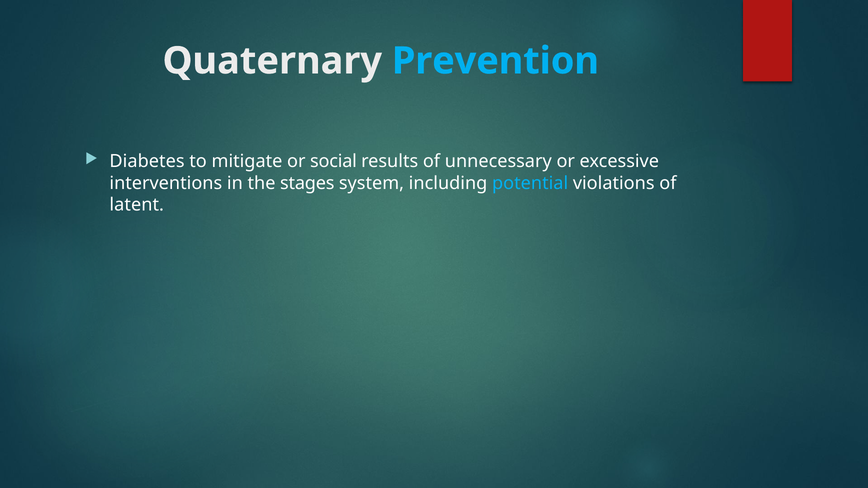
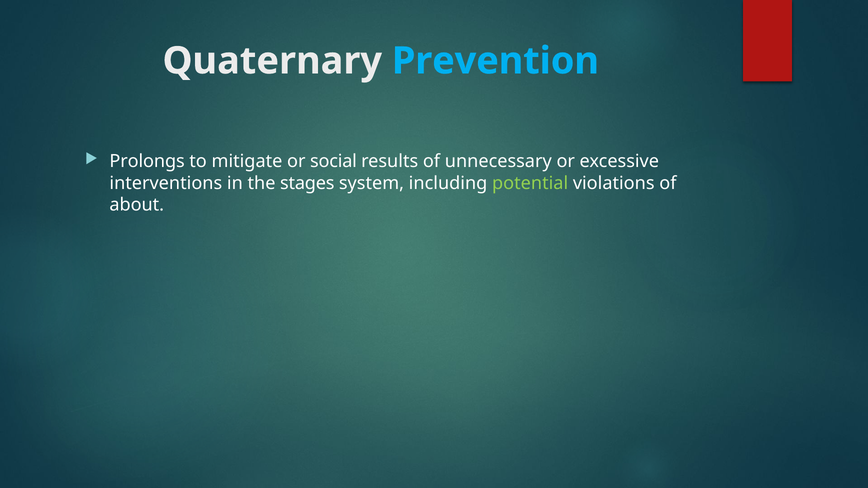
Diabetes: Diabetes -> Prolongs (147, 162)
potential colour: light blue -> light green (530, 183)
latent: latent -> about (137, 205)
